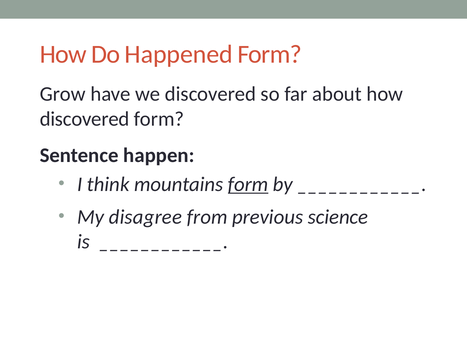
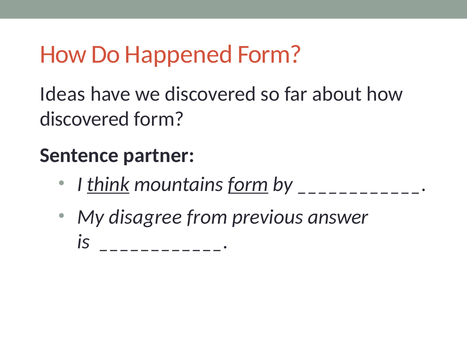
Grow: Grow -> Ideas (63, 94)
happen: happen -> partner (159, 156)
think underline: none -> present (108, 184)
science: science -> answer (338, 217)
